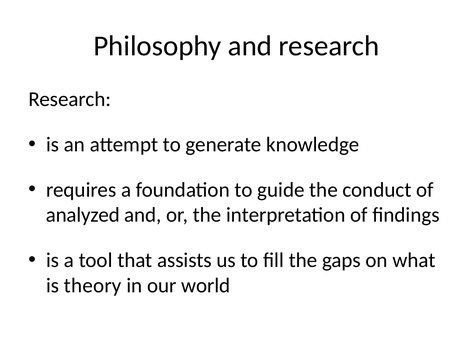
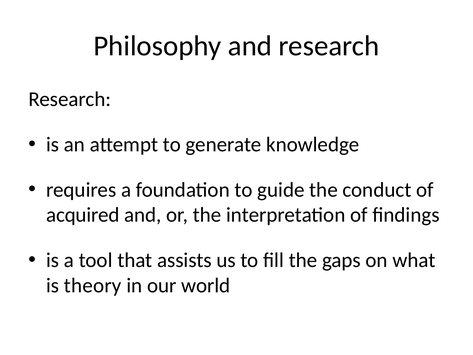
analyzed: analyzed -> acquired (83, 215)
